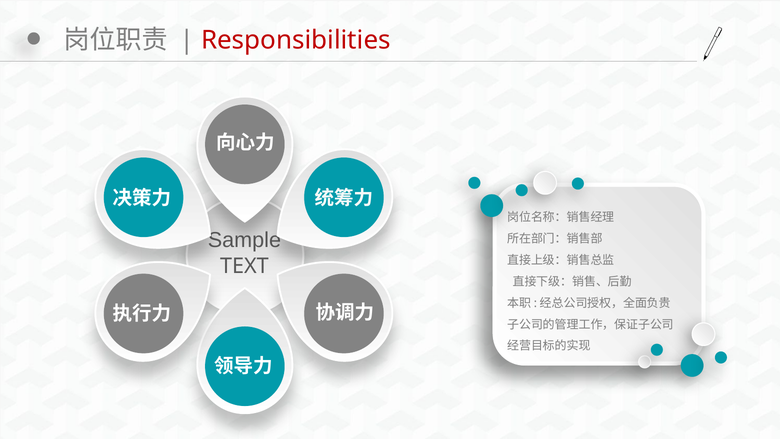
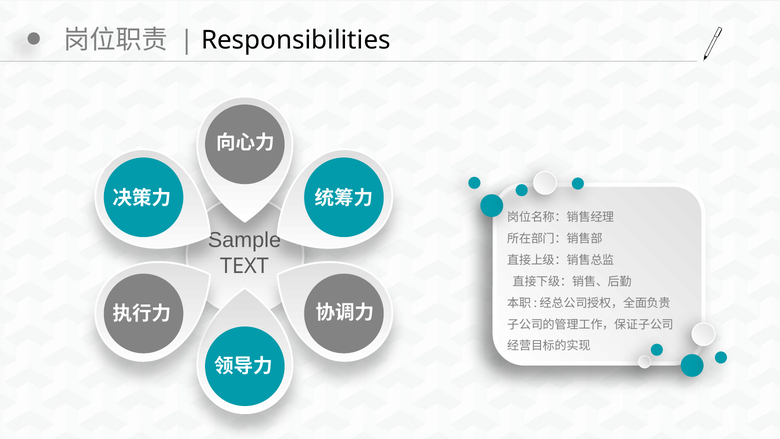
Responsibilities colour: red -> black (296, 40)
